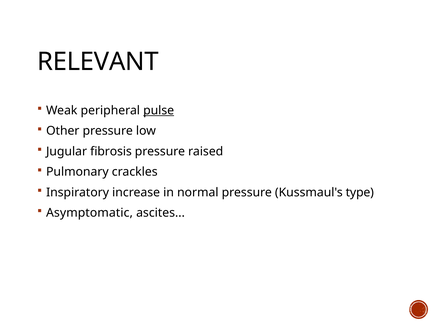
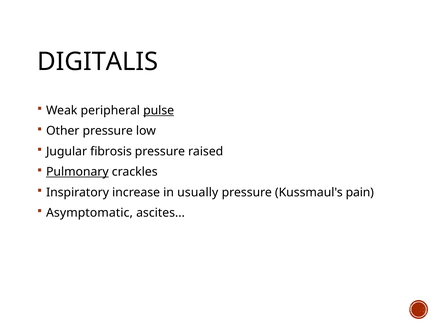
RELEVANT: RELEVANT -> DIGITALIS (98, 62)
Pulmonary underline: none -> present (77, 172)
normal: normal -> usually (198, 192)
type: type -> pain (360, 192)
